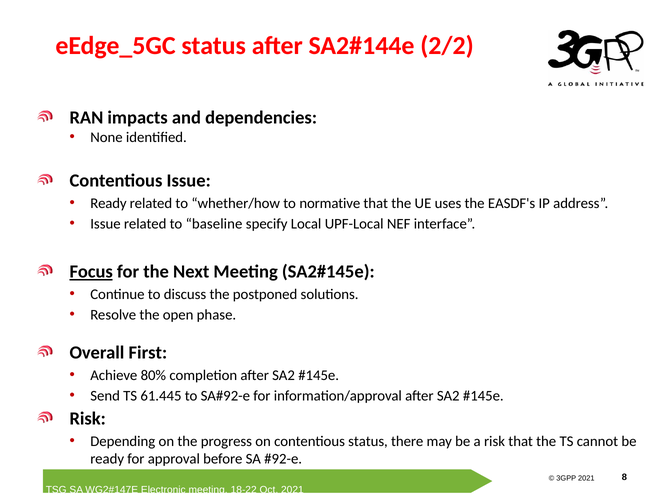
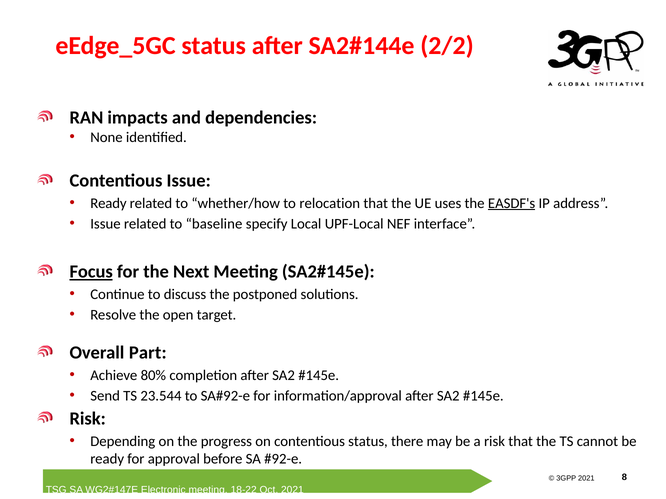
normative: normative -> relocation (330, 204)
EASDF's underline: none -> present (512, 204)
phase: phase -> target (217, 315)
First: First -> Part (148, 353)
61.445: 61.445 -> 23.544 (161, 396)
